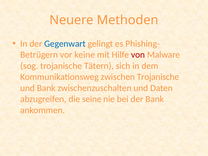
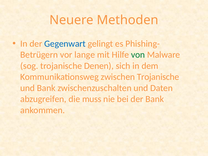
keine: keine -> lange (85, 55)
von colour: red -> green (138, 55)
Tätern: Tätern -> Denen (99, 66)
seine: seine -> muss (92, 99)
